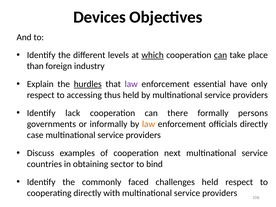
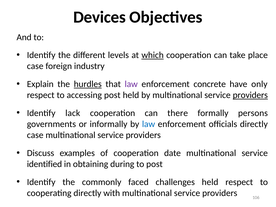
can underline: present -> none (220, 55)
than: than -> case (35, 66)
essential: essential -> concrete (210, 84)
accessing thus: thus -> post (112, 95)
providers underline: none -> present (250, 95)
law colour: orange -> blue (149, 124)
next: next -> date (172, 153)
countries: countries -> identified (44, 164)
sector: sector -> during (122, 164)
to bind: bind -> post (154, 164)
